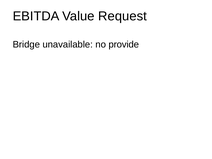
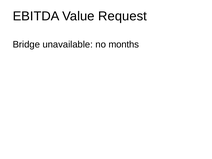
provide: provide -> months (124, 44)
